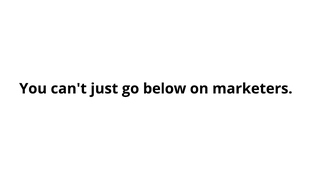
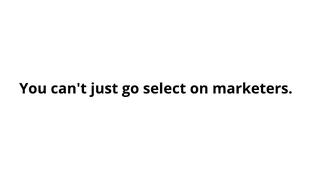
below: below -> select (165, 89)
